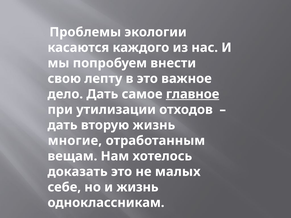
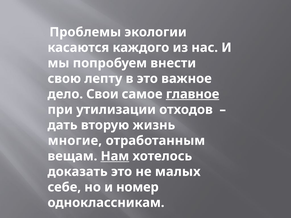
дело Дать: Дать -> Свои (102, 94)
Нам underline: none -> present (115, 156)
и жизнь: жизнь -> номер (137, 187)
